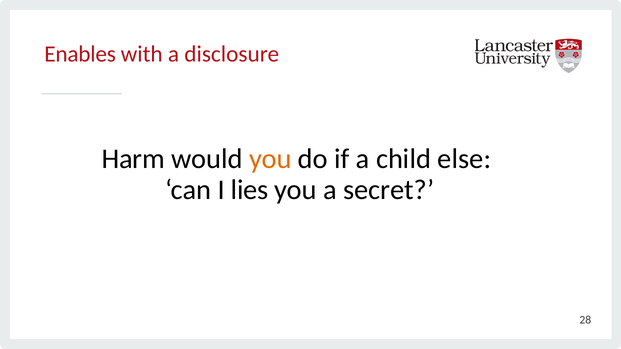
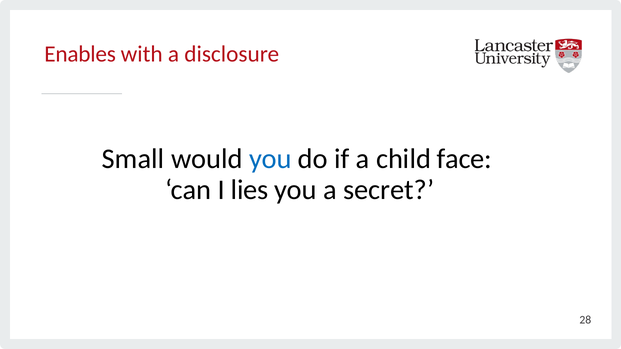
Harm: Harm -> Small (133, 159)
you colour: orange -> blue (270, 159)
else: else -> face (464, 159)
